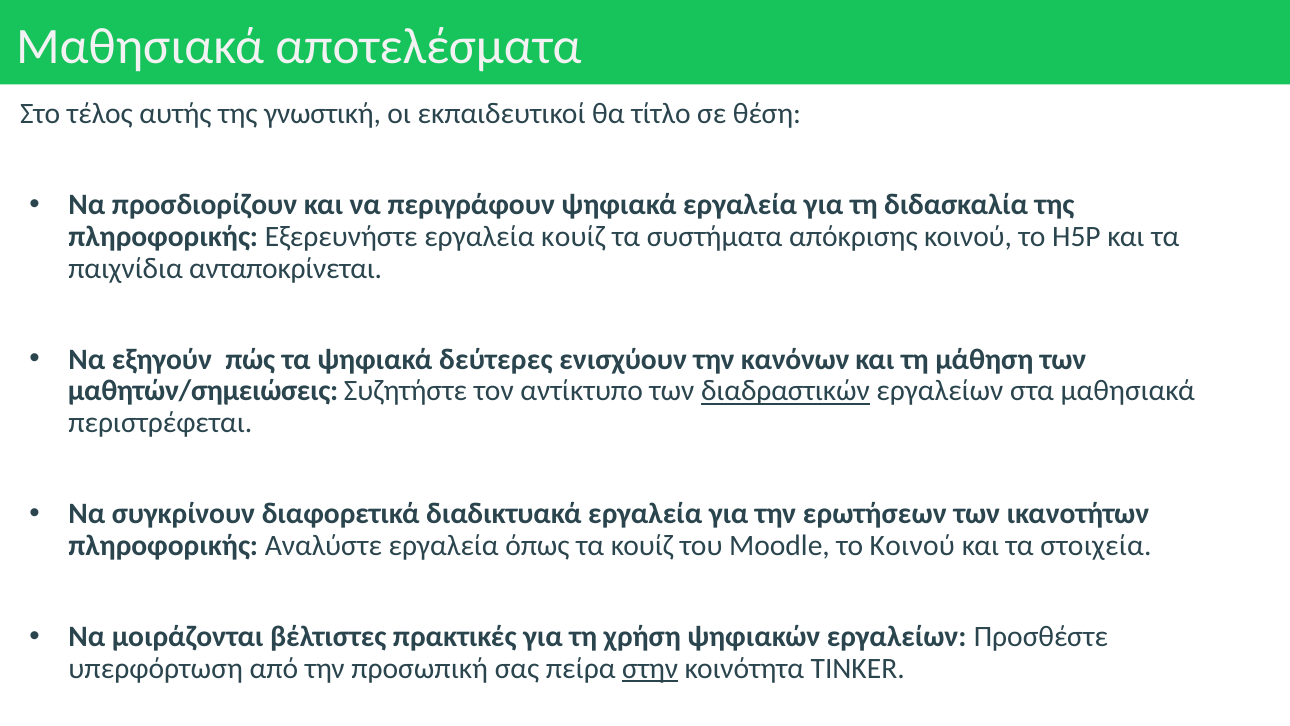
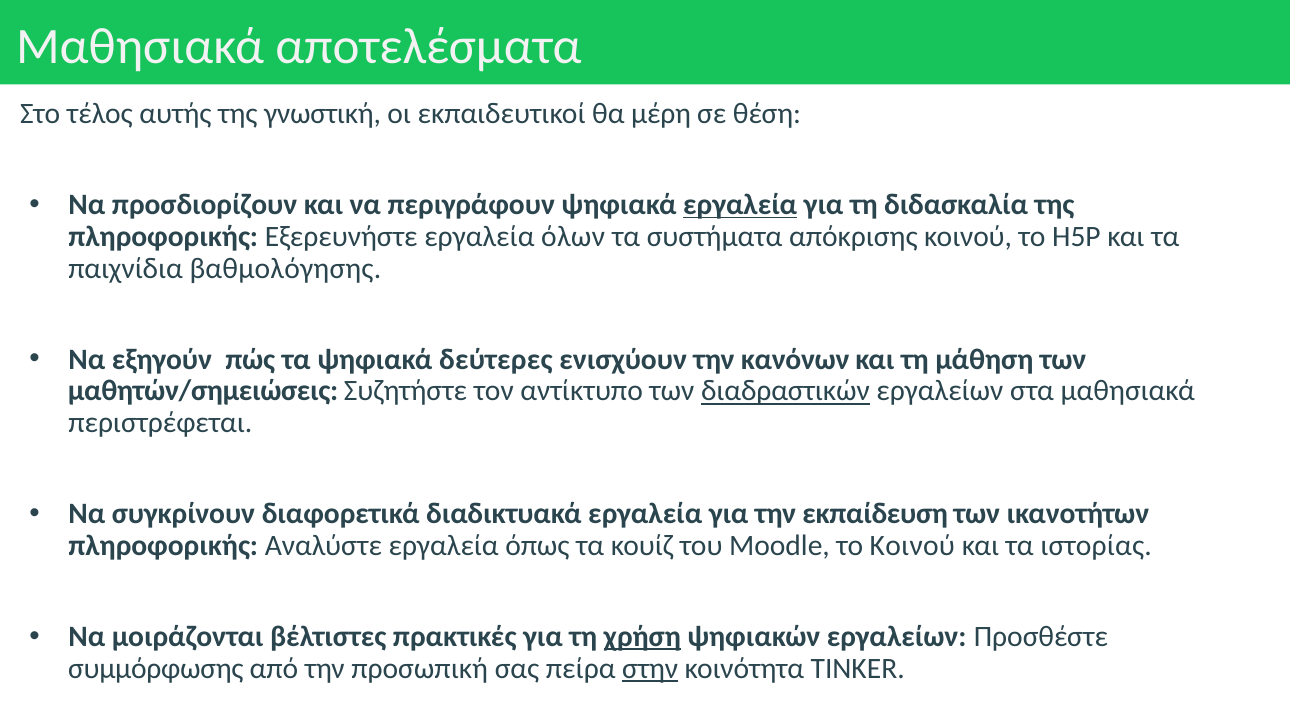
τίτλο: τίτλο -> μέρη (661, 114)
εργαλεία underline: none -> present (740, 205)
εργαλεία κουίζ: κουίζ -> όλων (573, 236)
ανταποκρίνεται: ανταποκρίνεται -> βαθμολόγησης (285, 268)
ερωτήσεων: ερωτήσεων -> εκπαίδευση (875, 514)
στοιχεία: στοιχεία -> ιστορίας (1096, 546)
χρήση underline: none -> present (642, 636)
υπερφόρτωση: υπερφόρτωση -> συμμόρφωσης (156, 668)
